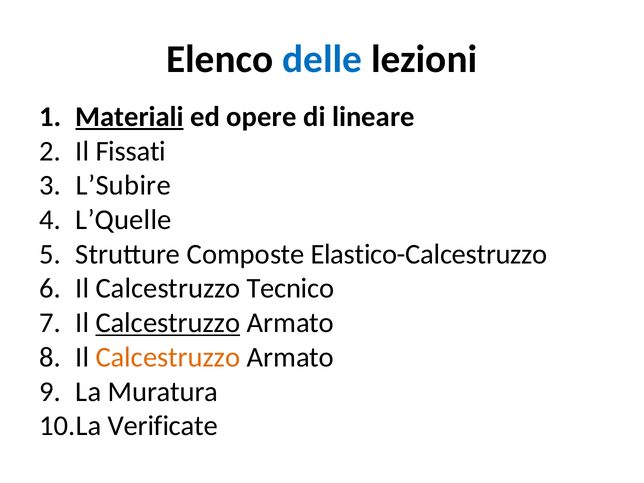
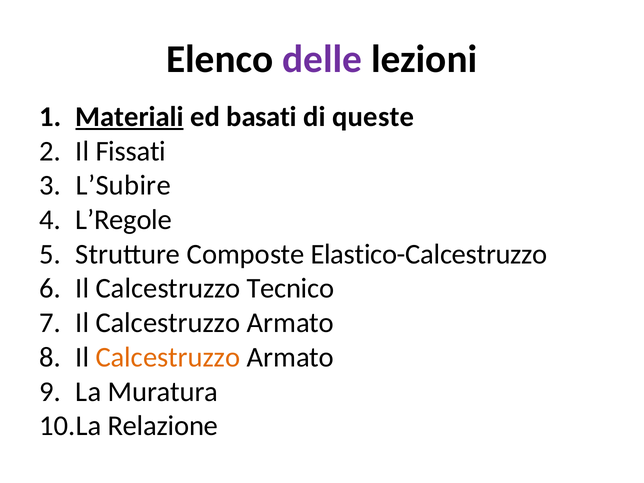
delle colour: blue -> purple (322, 59)
opere: opere -> basati (262, 117)
lineare: lineare -> queste (373, 117)
L’Quelle: L’Quelle -> L’Regole (124, 220)
Calcestruzzo underline: present -> none (168, 323)
Verificate: Verificate -> Relazione (163, 426)
